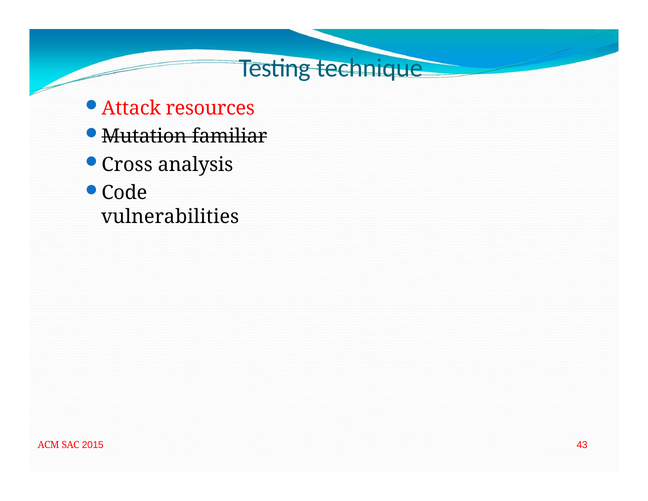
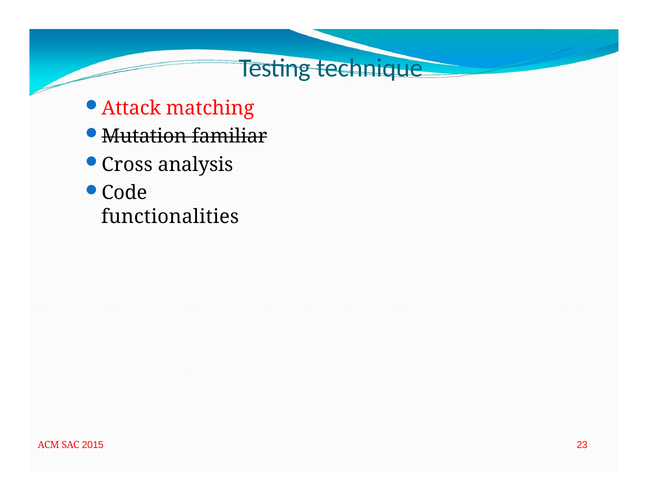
resources: resources -> matching (210, 108)
vulnerabilities: vulnerabilities -> functionalities (170, 216)
43: 43 -> 23 (582, 445)
